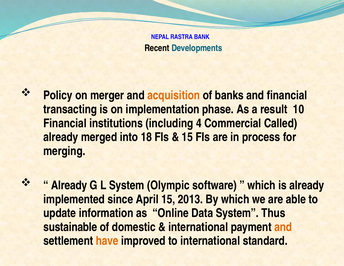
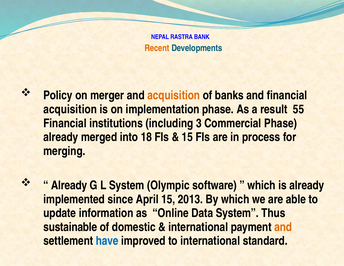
Recent colour: black -> orange (157, 48)
transacting: transacting -> acquisition (70, 109)
10: 10 -> 55 (299, 109)
4: 4 -> 3 (199, 123)
Commercial Called: Called -> Phase (281, 123)
have colour: orange -> blue (107, 241)
